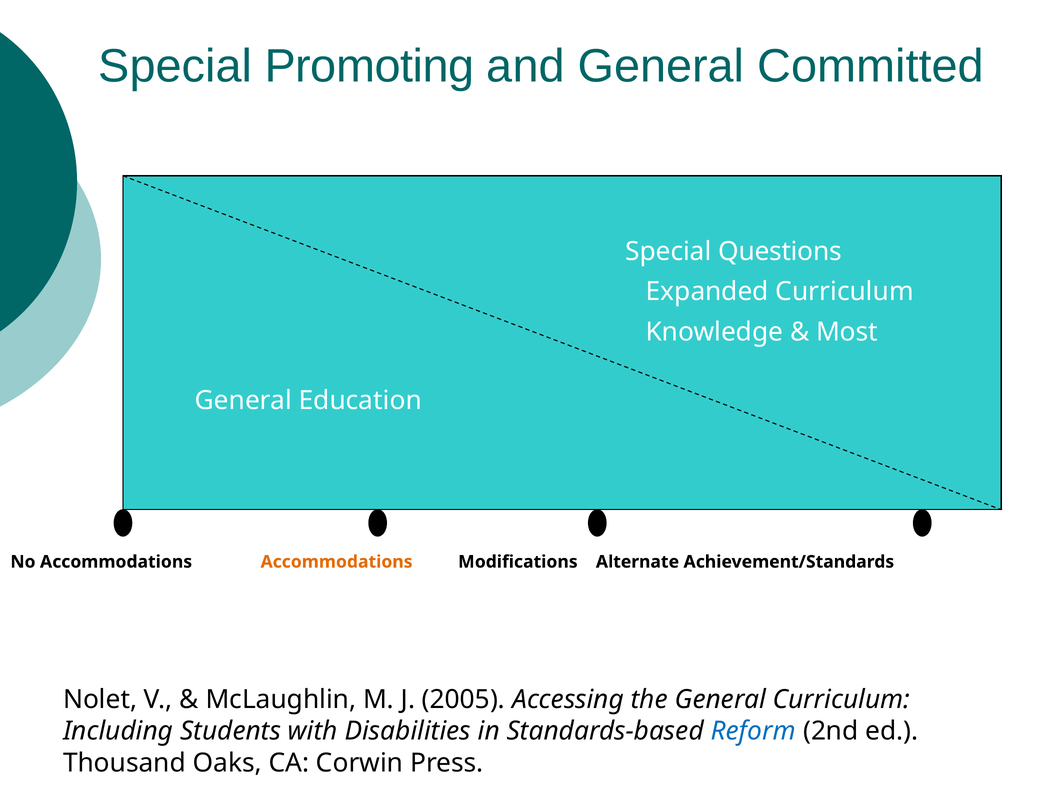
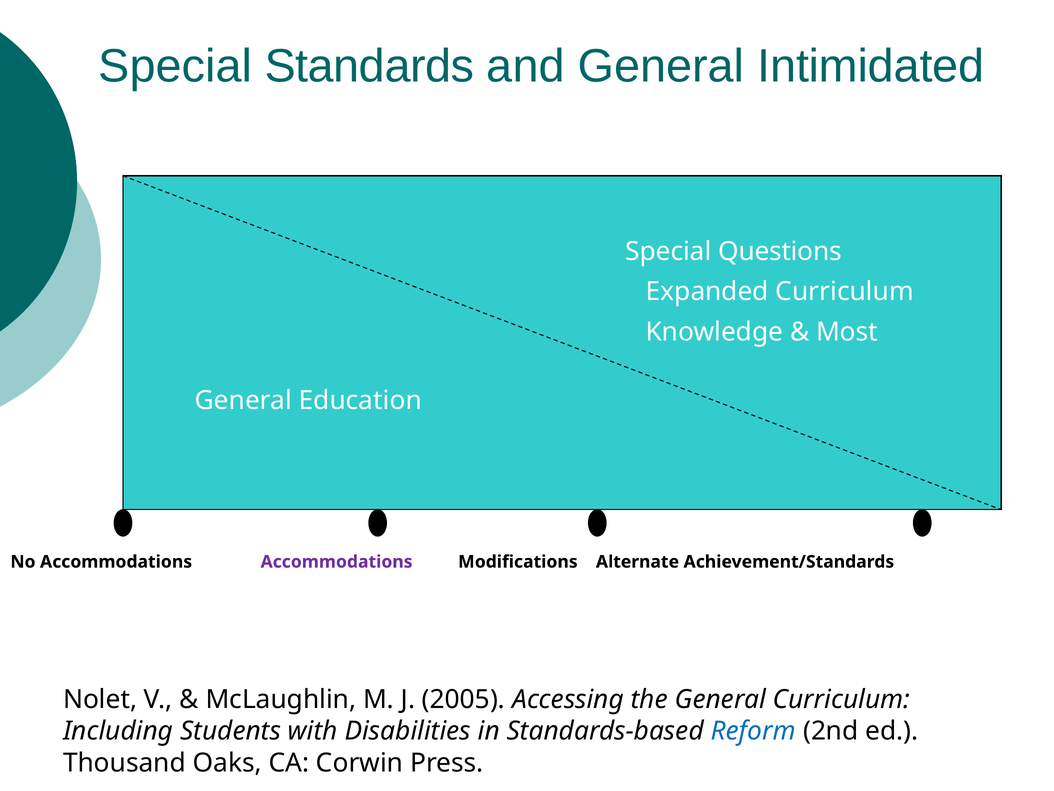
Promoting: Promoting -> Standards (369, 66)
Committed: Committed -> Intimidated (871, 66)
Accommodations colour: orange -> purple (337, 561)
